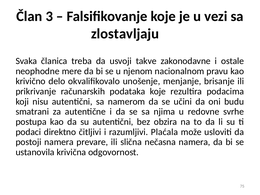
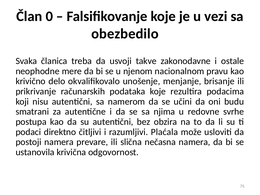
3: 3 -> 0 (49, 16)
zlostavljaju: zlostavljaju -> obezbedilo (125, 34)
